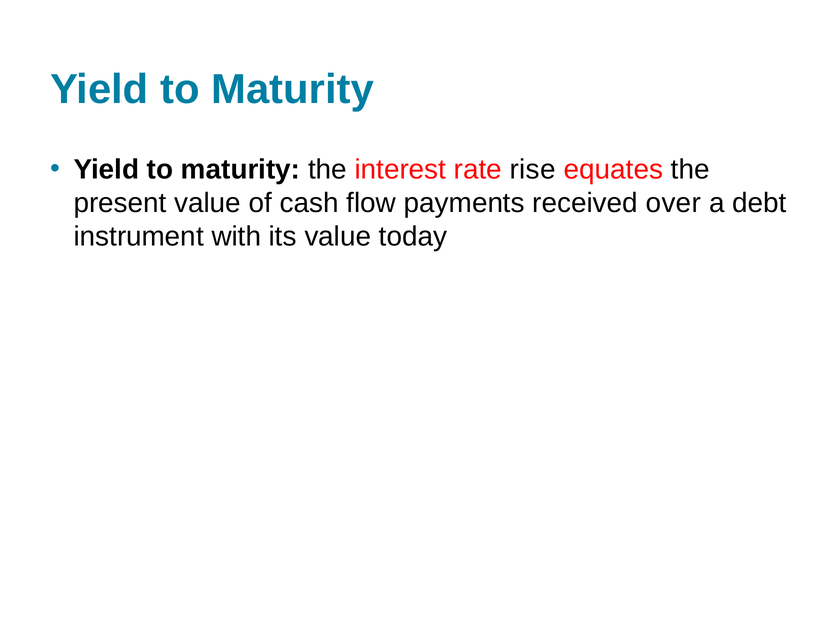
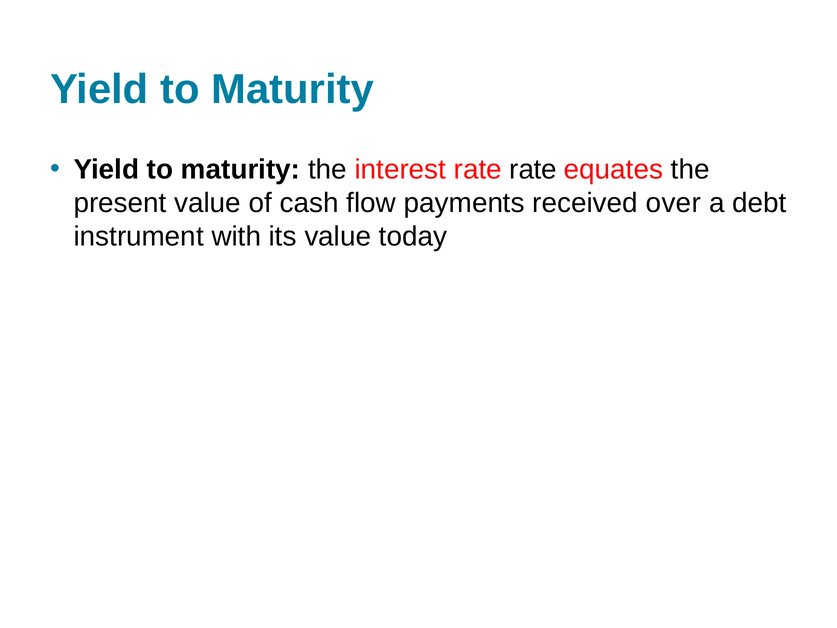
rate rise: rise -> rate (533, 169)
